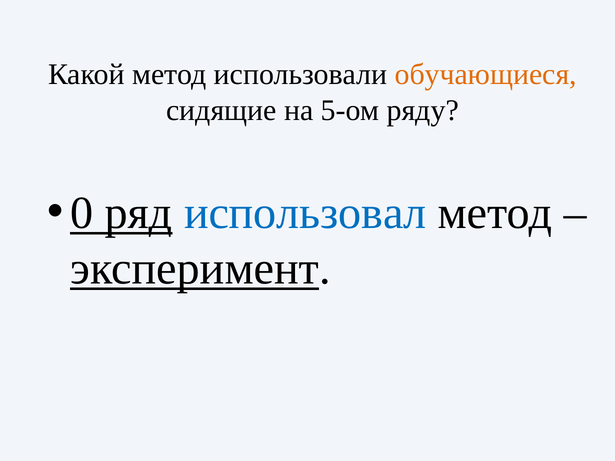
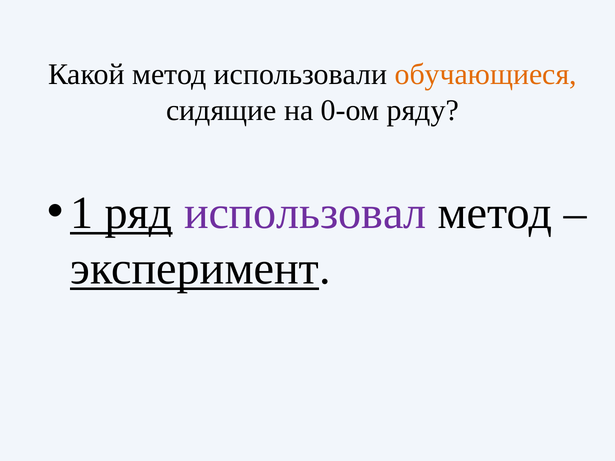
5-ом: 5-ом -> 0-ом (350, 110)
0: 0 -> 1 (82, 213)
использовал colour: blue -> purple (305, 213)
